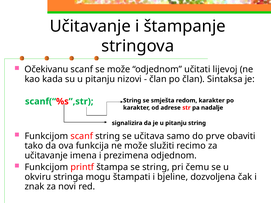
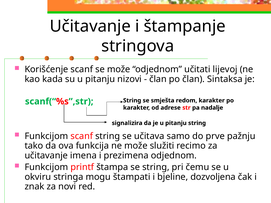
Očekivanu: Očekivanu -> Korišćenje (46, 69)
obaviti: obaviti -> pažnju (241, 136)
